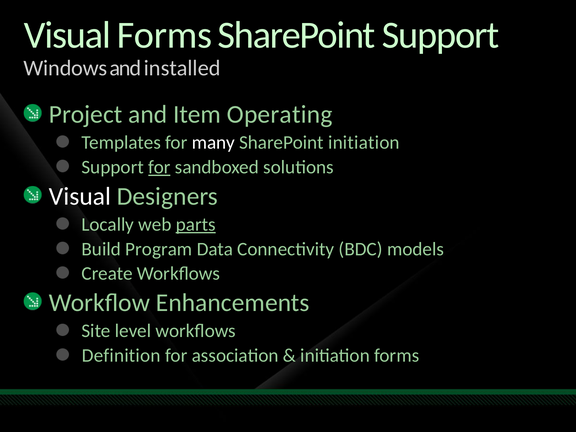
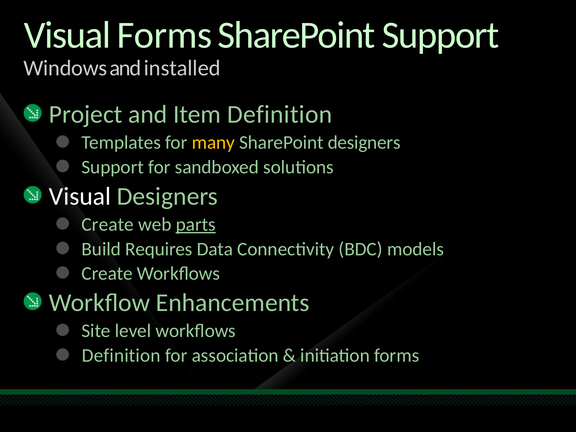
Item Operating: Operating -> Definition (280, 114)
many colour: white -> yellow (213, 143)
SharePoint initiation: initiation -> designers (364, 143)
for underline: present -> none (159, 167)
Locally: Locally -> Create (108, 224)
Program: Program -> Requires (159, 249)
